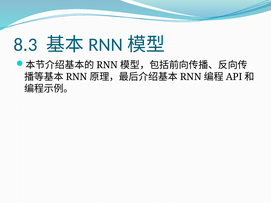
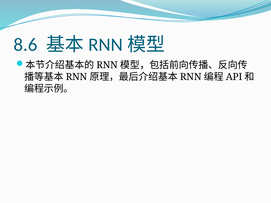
8.3: 8.3 -> 8.6 (25, 45)
